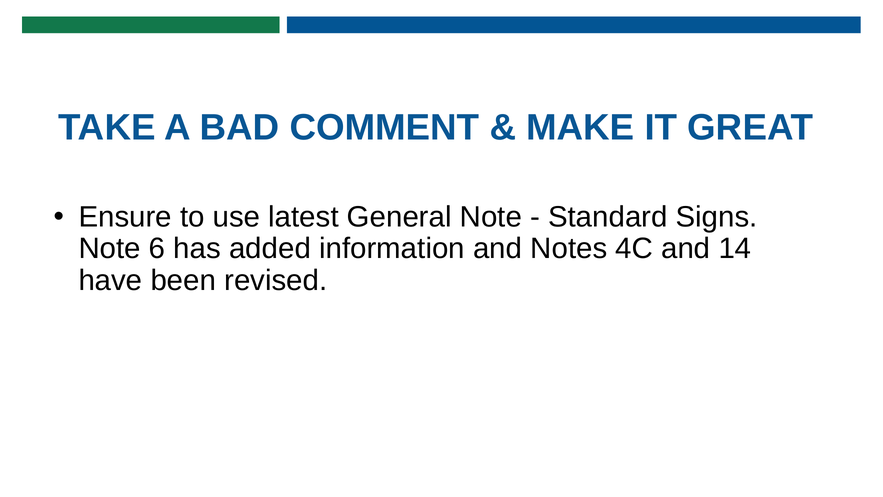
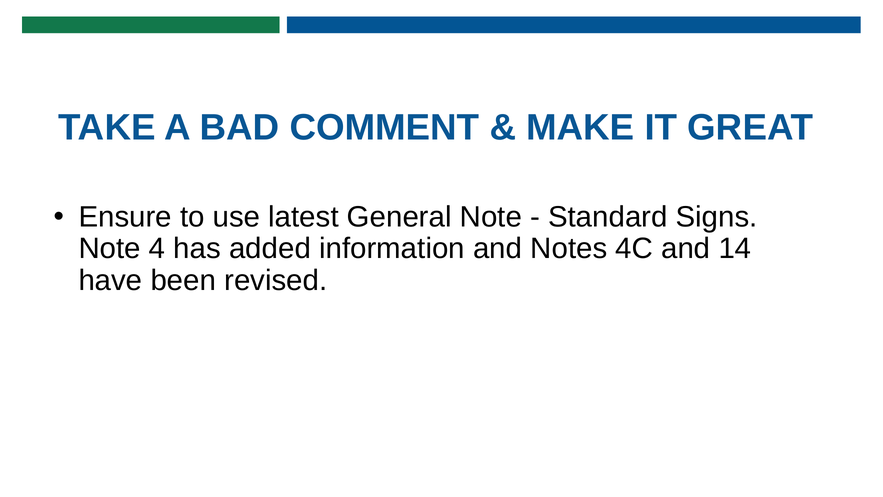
6: 6 -> 4 (157, 249)
